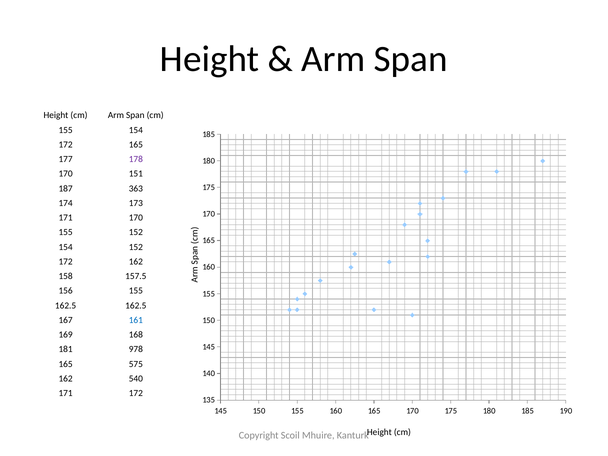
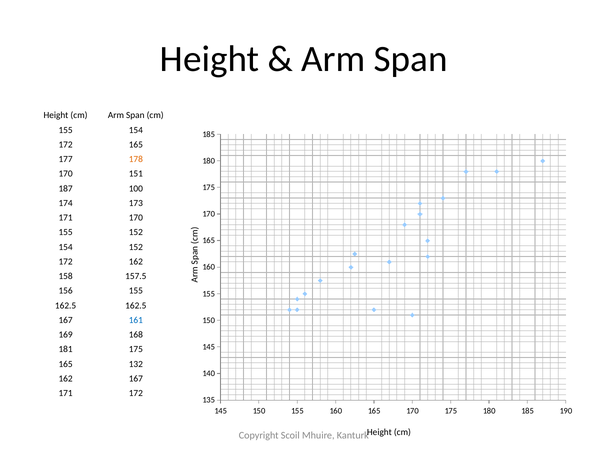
178 colour: purple -> orange (136, 159)
363: 363 -> 100 (136, 189)
181 978: 978 -> 175 (136, 349)
575: 575 -> 132 (136, 364)
162 540: 540 -> 167 (136, 379)
